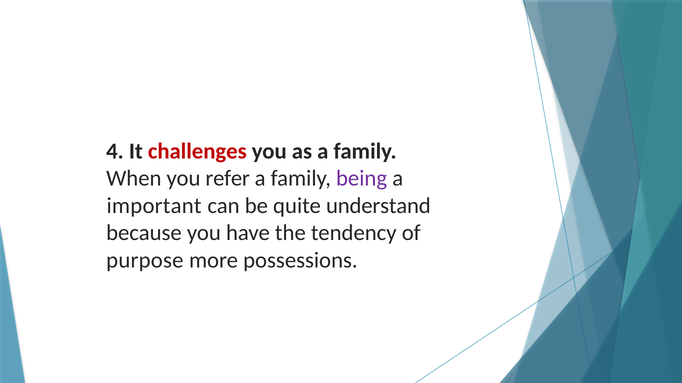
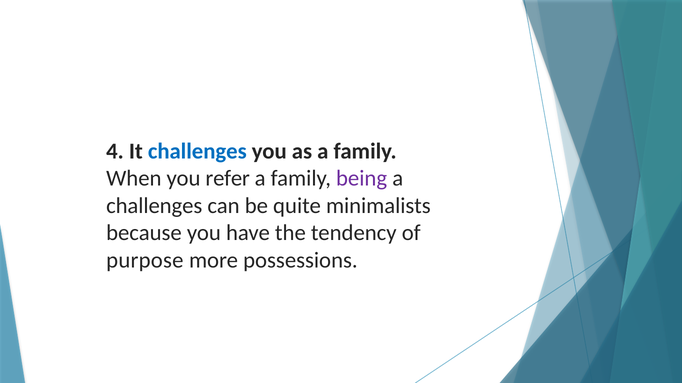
challenges colour: red -> blue (197, 151)
important: important -> challenges (154, 206)
understand: understand -> minimalists (378, 206)
